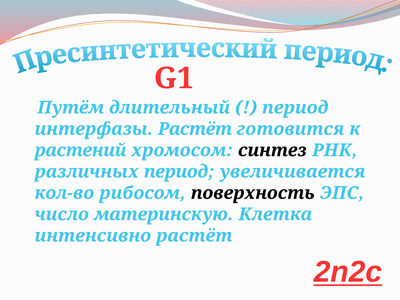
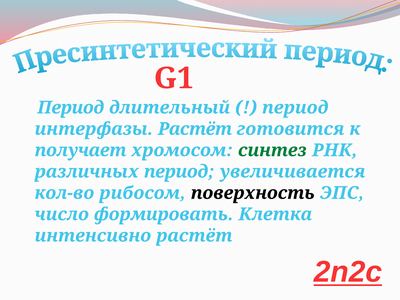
Путём: Путём -> Период (71, 108)
растений: растений -> получает (80, 150)
синтез colour: black -> green (272, 150)
материнскую: материнскую -> формировать (164, 214)
